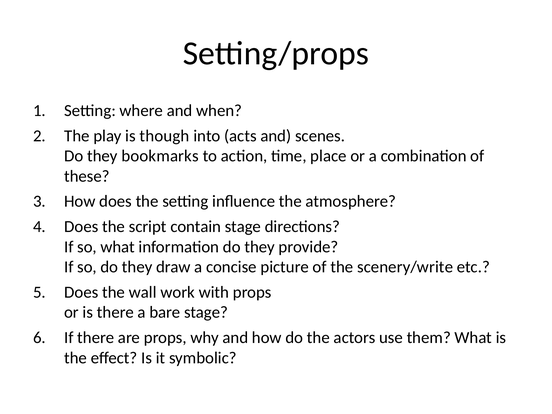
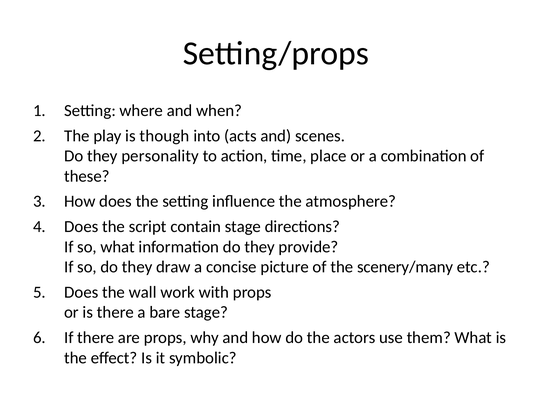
bookmarks: bookmarks -> personality (160, 156)
scenery/write: scenery/write -> scenery/many (405, 267)
